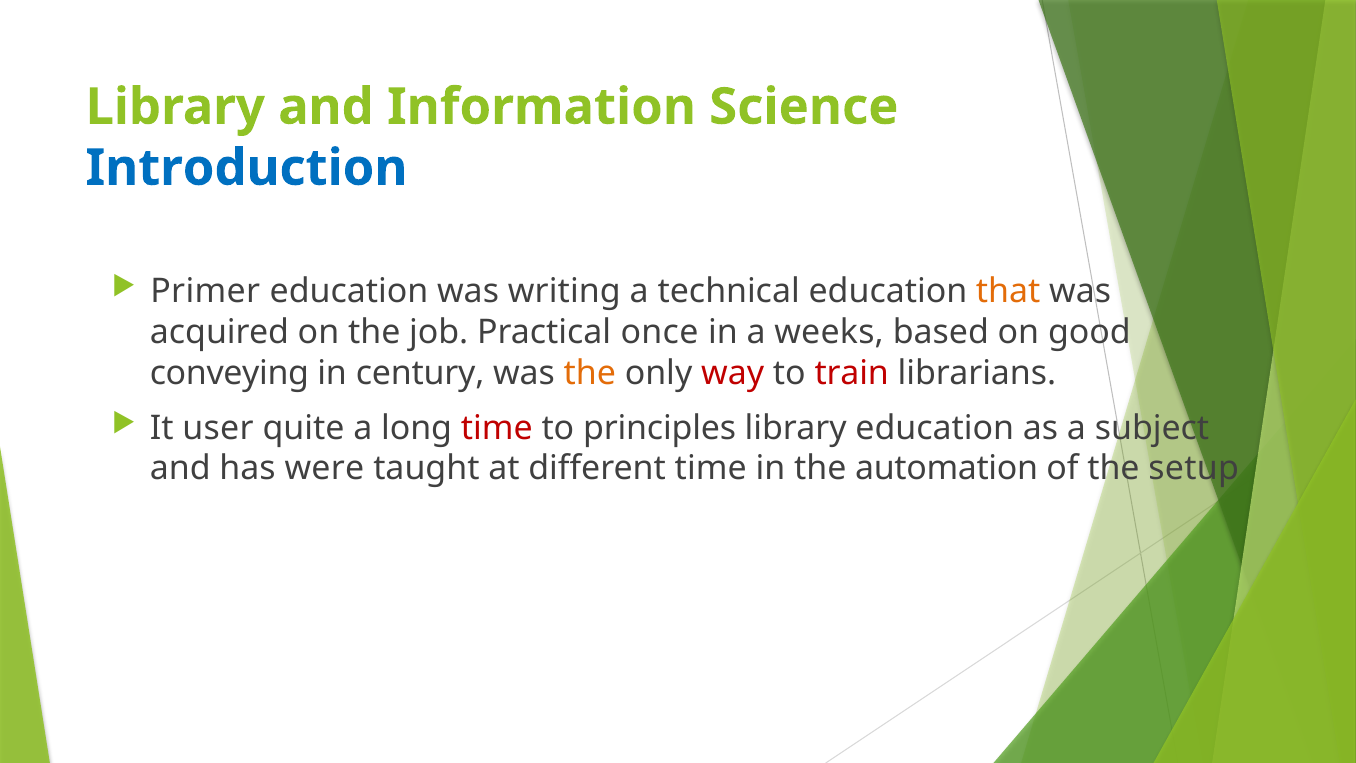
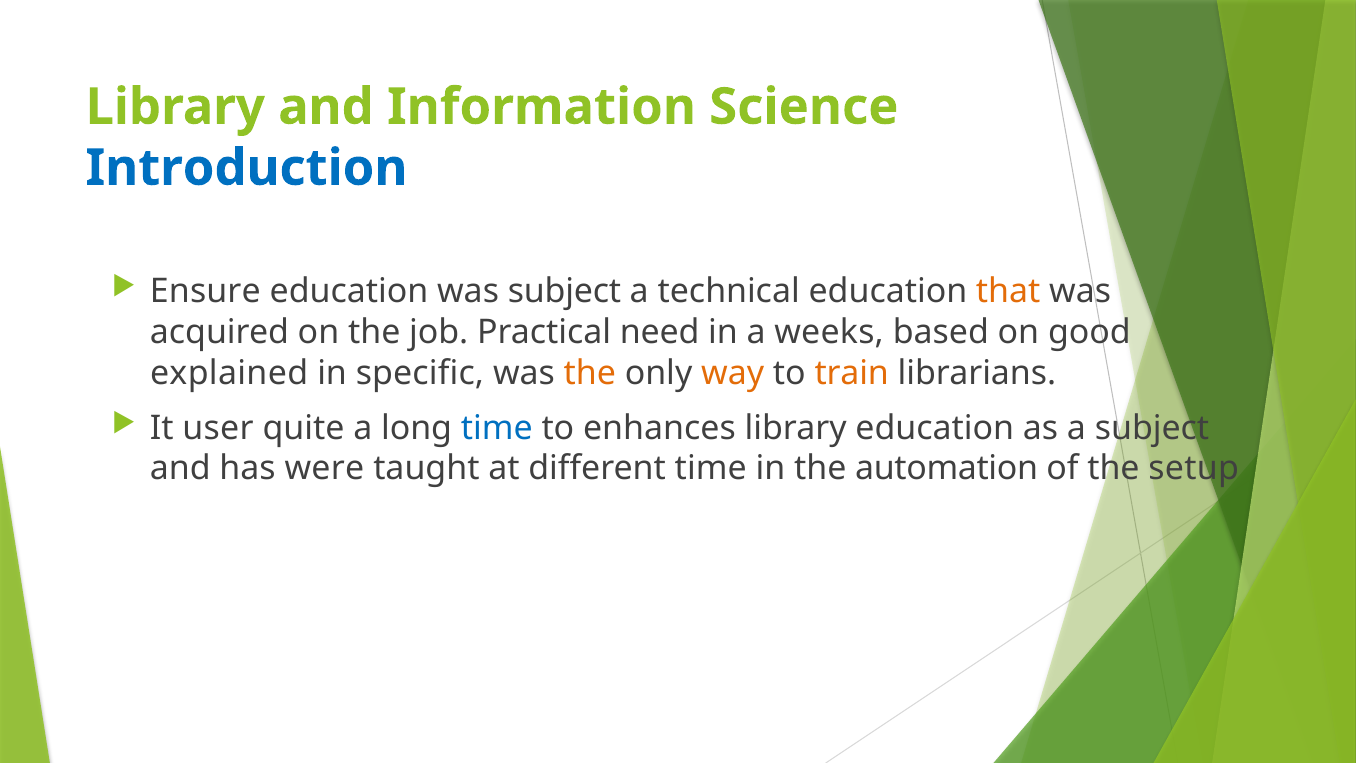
Primer: Primer -> Ensure (205, 292)
was writing: writing -> subject (565, 292)
once: once -> need (660, 332)
conveying: conveying -> explained (229, 373)
century: century -> specific (420, 373)
way colour: red -> orange (733, 373)
train colour: red -> orange (852, 373)
time colour: red -> blue (497, 428)
principles: principles -> enhances (659, 428)
